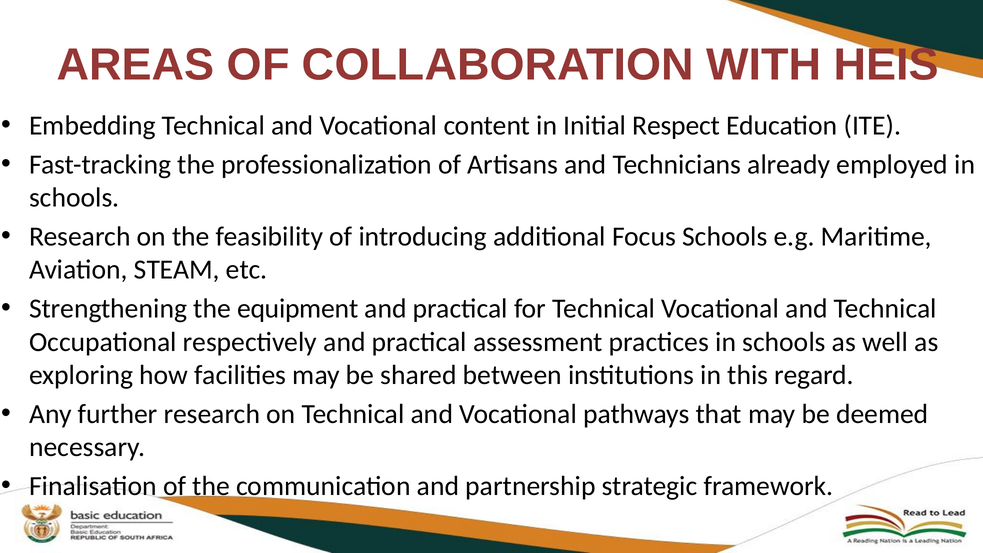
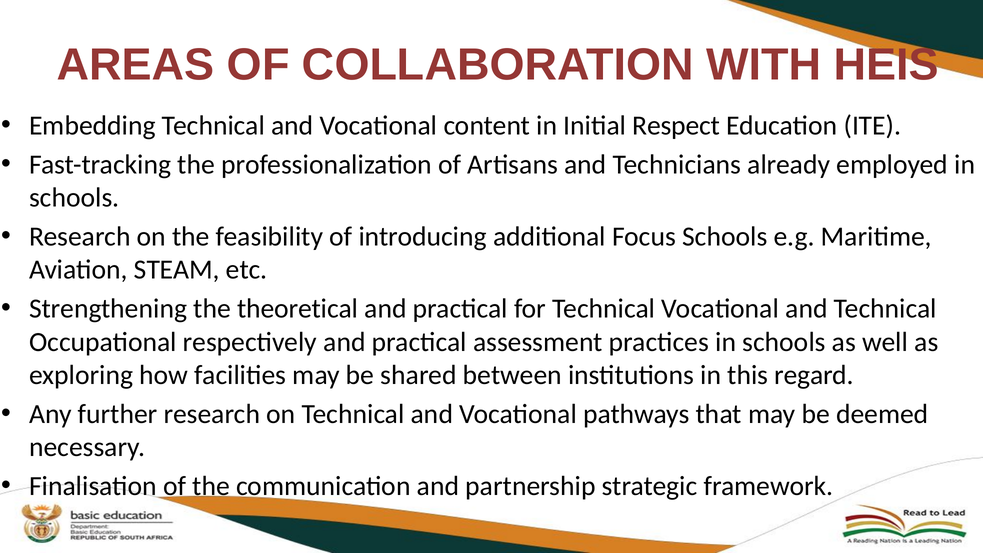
equipment: equipment -> theoretical (298, 309)
